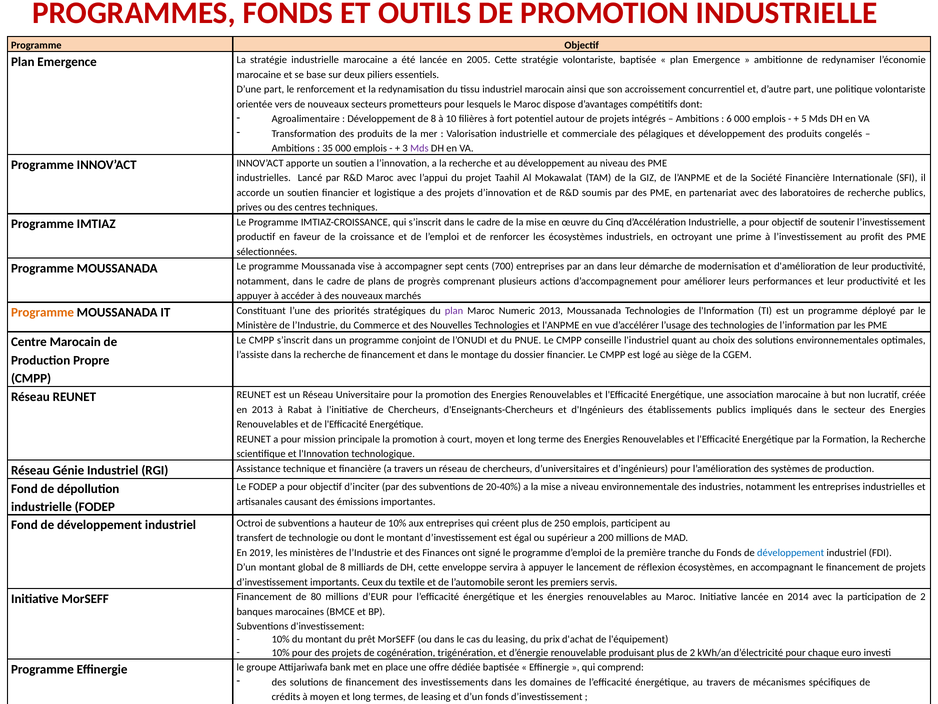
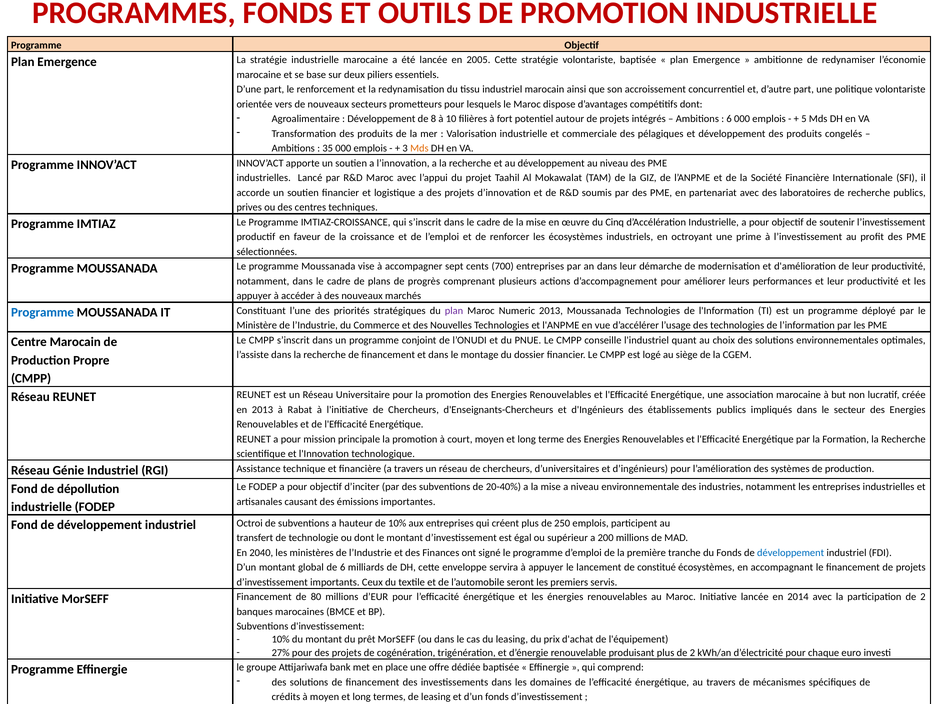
Mds colour: purple -> orange (419, 148)
Programme colour: orange -> blue (43, 312)
2019: 2019 -> 2040 (261, 552)
global de 8: 8 -> 6 (343, 567)
réflexion: réflexion -> constitué (657, 567)
10%: 10% -> 27% (281, 652)
